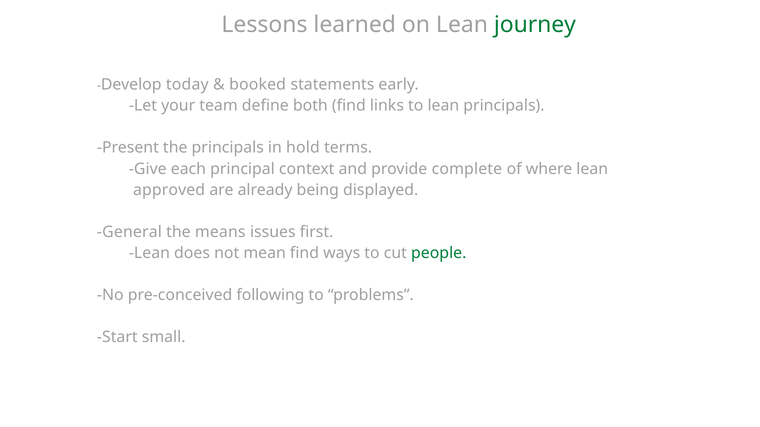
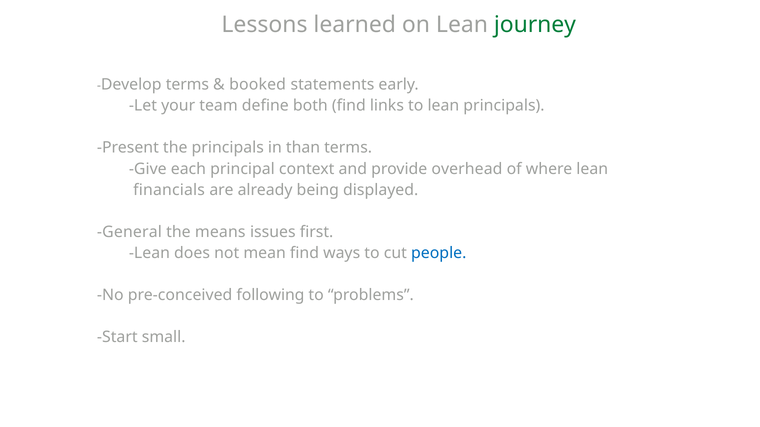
Develop today: today -> terms (187, 85)
hold: hold -> than (303, 148)
complete: complete -> overhead (467, 169)
approved: approved -> financials (169, 190)
people colour: green -> blue (439, 253)
